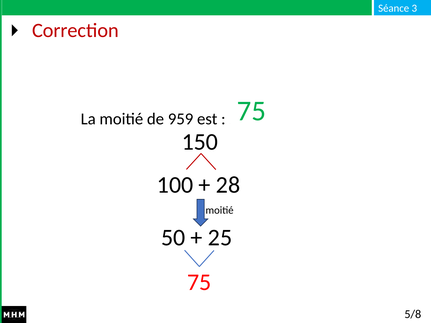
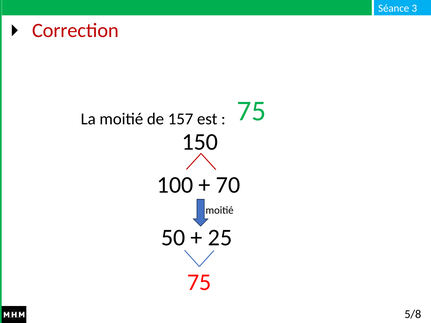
959: 959 -> 157 (181, 119)
28: 28 -> 70 (228, 185)
